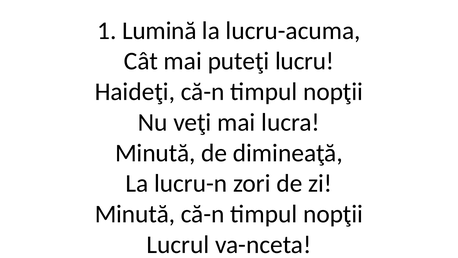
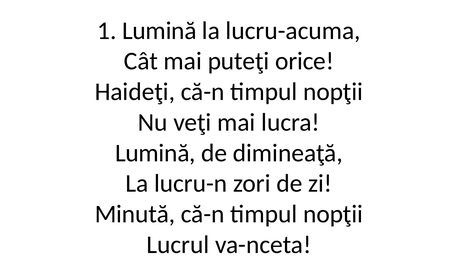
lucru: lucru -> orice (305, 61)
Minută: Minută -> Lumină (155, 153)
